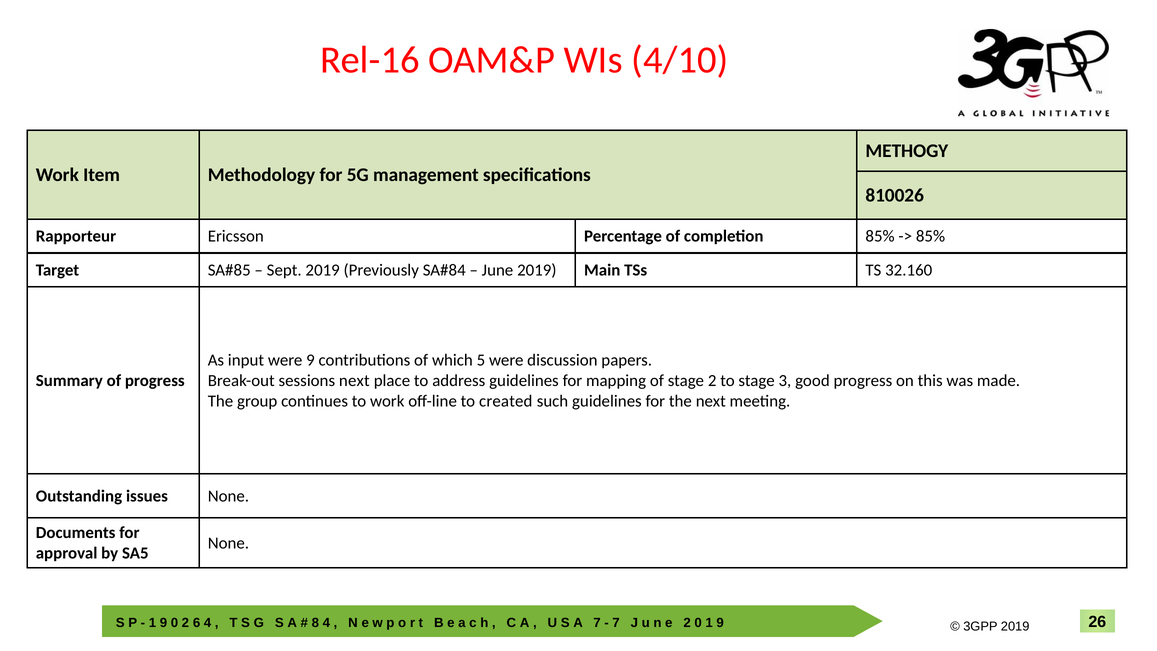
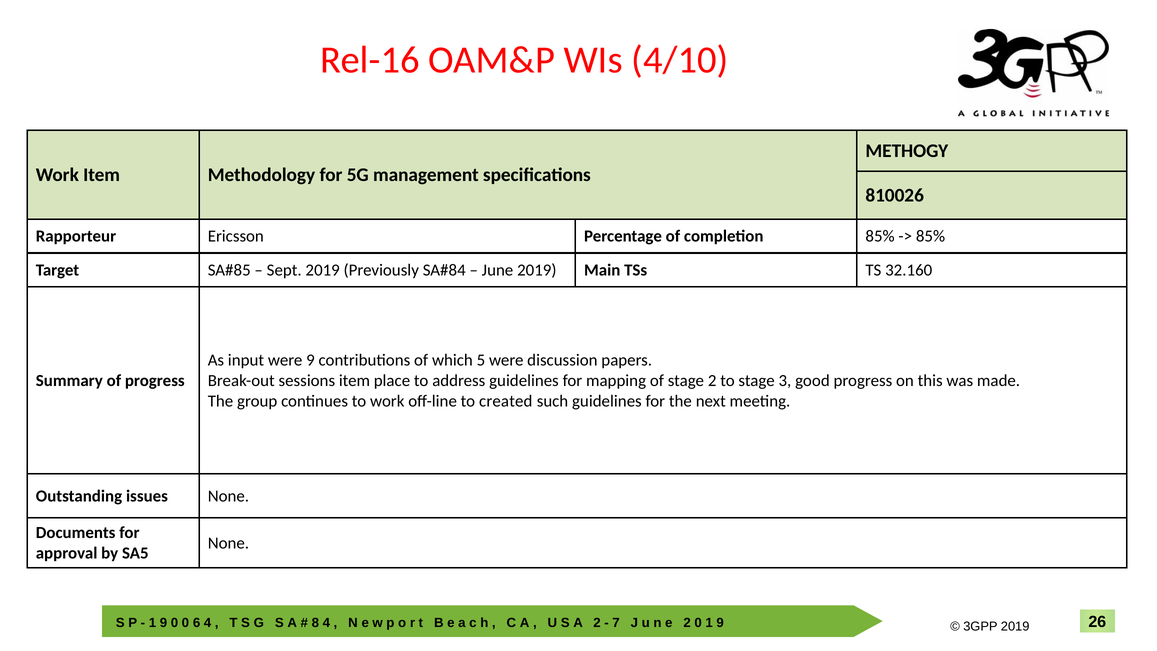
sessions next: next -> item (354, 380)
2: 2 -> 0 (185, 623)
7: 7 -> 2 (597, 623)
